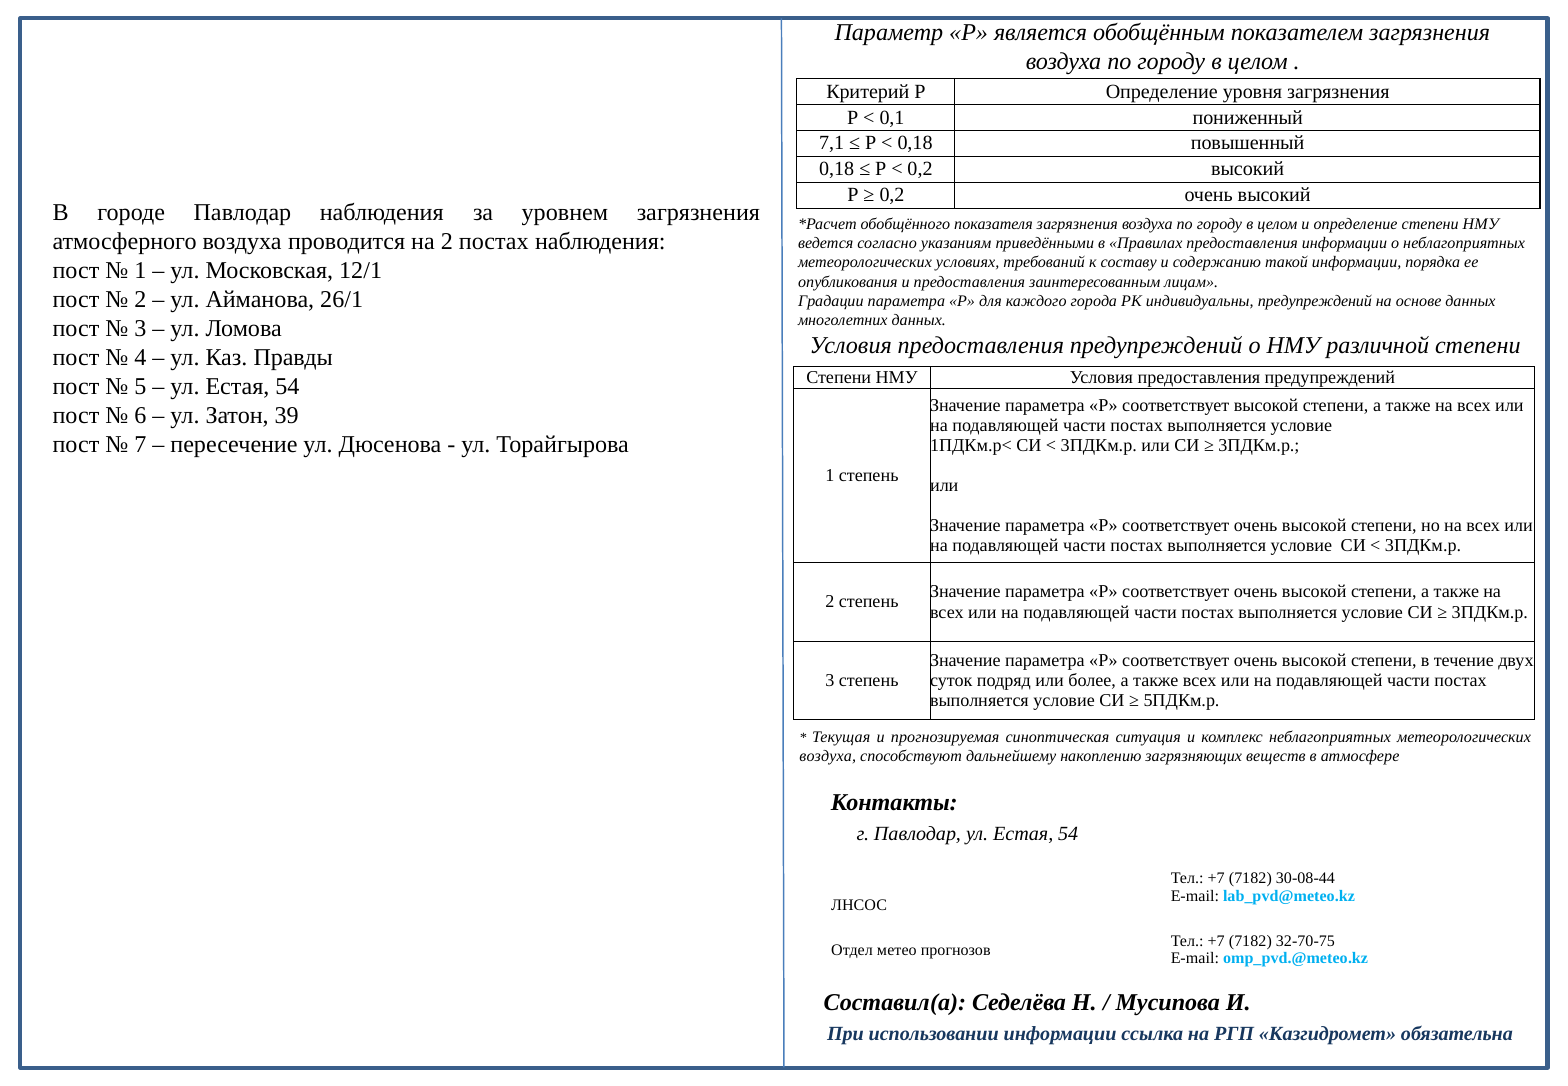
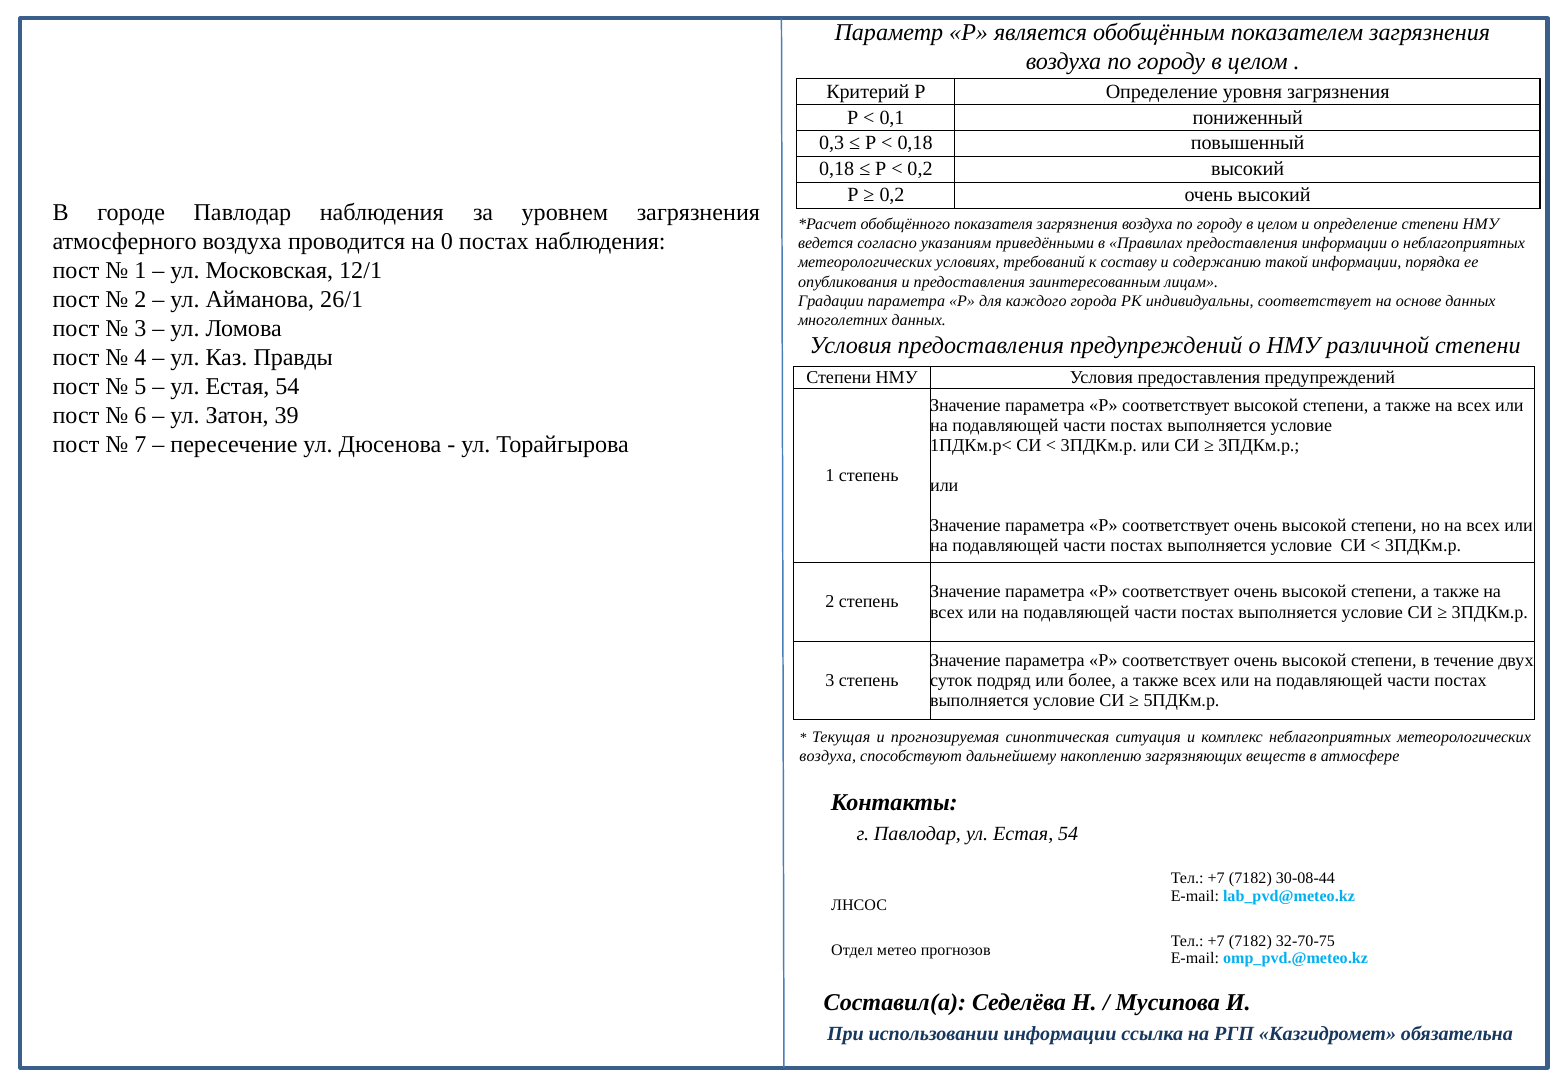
7,1: 7,1 -> 0,3 (832, 143)
на 2: 2 -> 0 (447, 242)
индивидуальны предупреждений: предупреждений -> соответствует (1315, 301)
